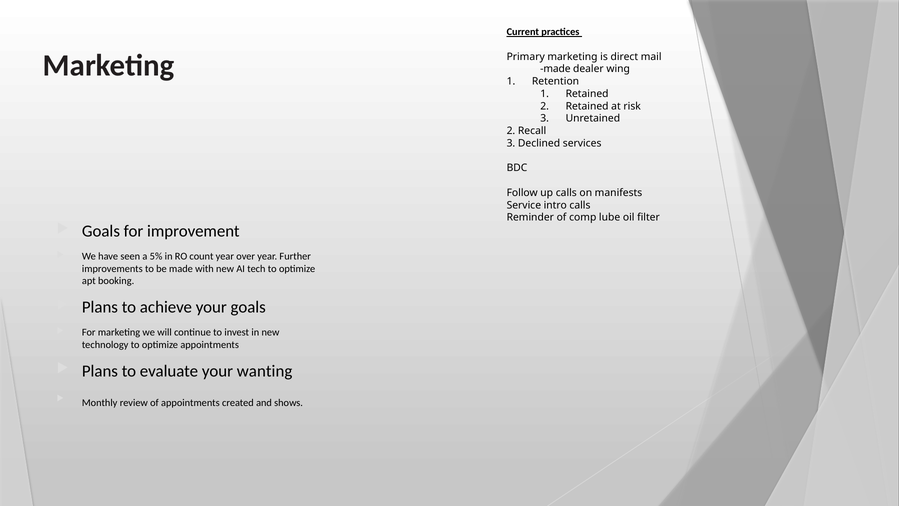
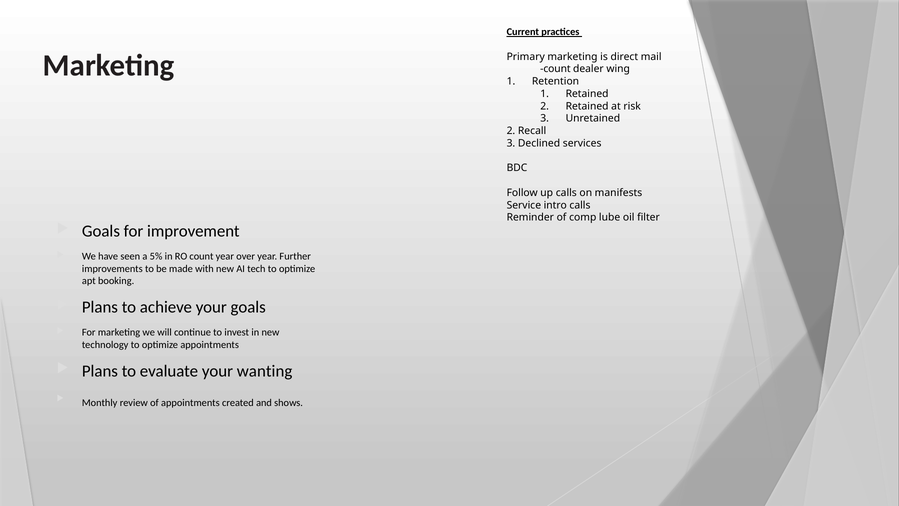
made: made -> count (555, 69)
